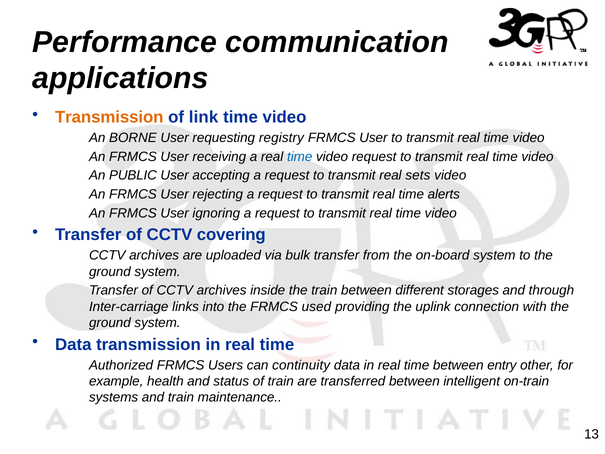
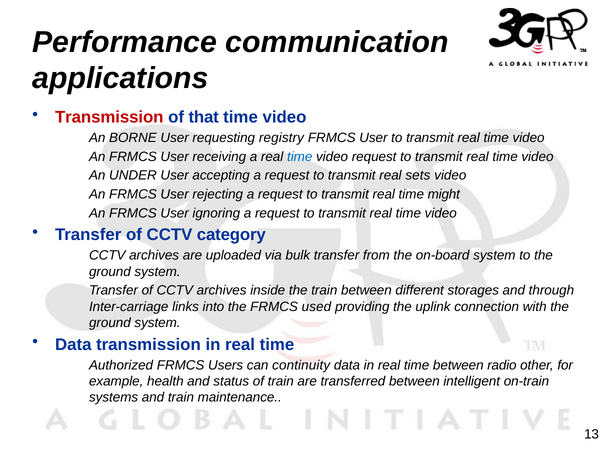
Transmission colour: orange -> red (109, 117)
link: link -> that (204, 117)
PUBLIC: PUBLIC -> UNDER (133, 175)
alerts: alerts -> might (444, 194)
covering: covering -> category (231, 235)
entry: entry -> radio (502, 365)
